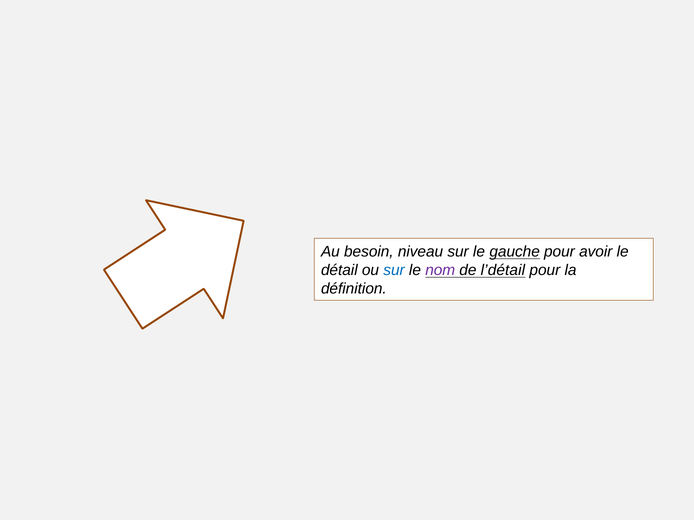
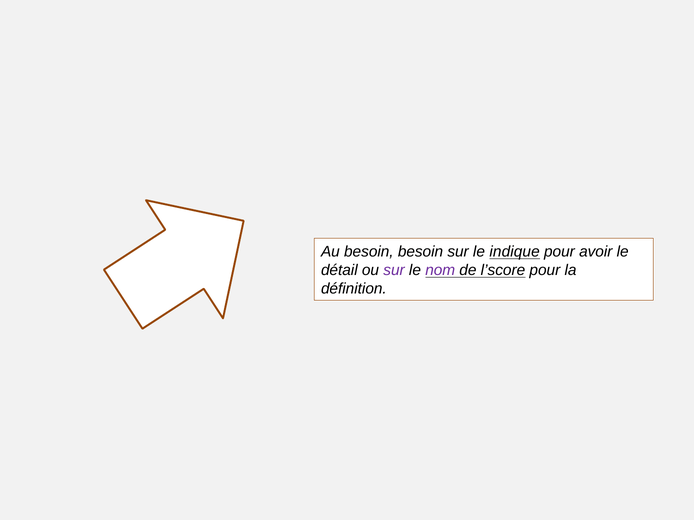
besoin niveau: niveau -> besoin (420, 252)
gauche: gauche -> indique (515, 252)
sur colour: blue -> purple (394, 271)
l’détail: l’détail -> l’score (503, 271)
